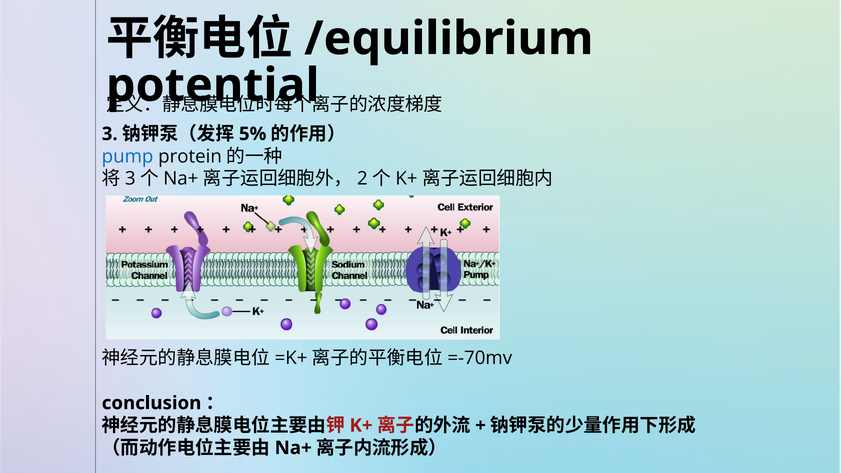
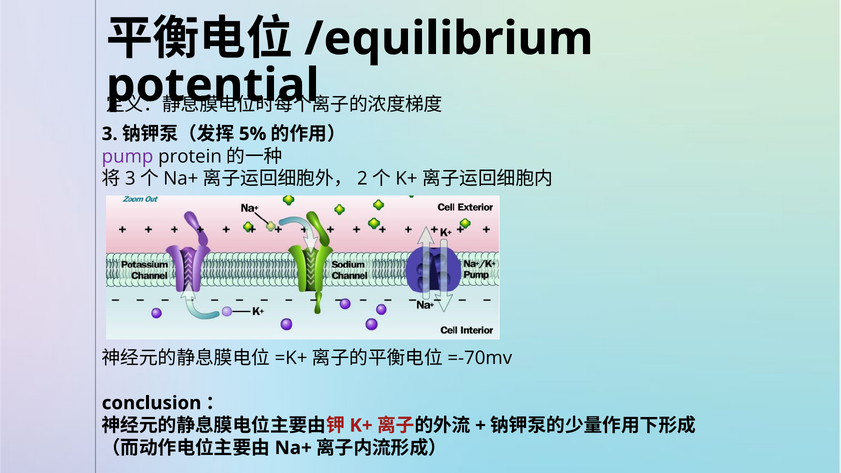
pump colour: blue -> purple (128, 156)
